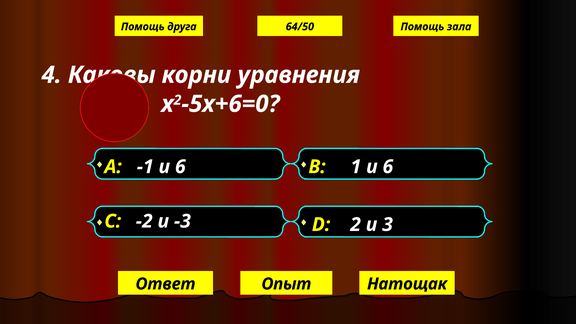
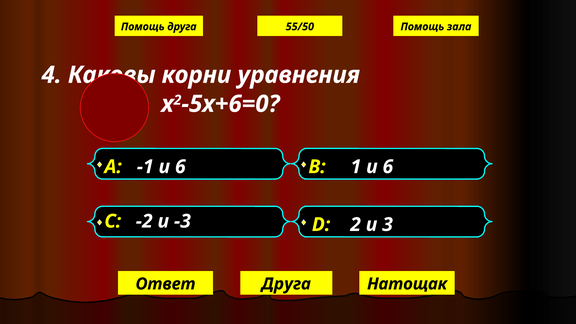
64/50: 64/50 -> 55/50 (300, 27)
Ответ Опыт: Опыт -> Друга (286, 284)
